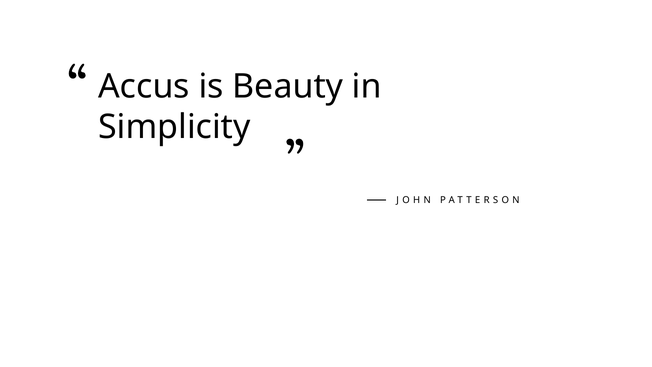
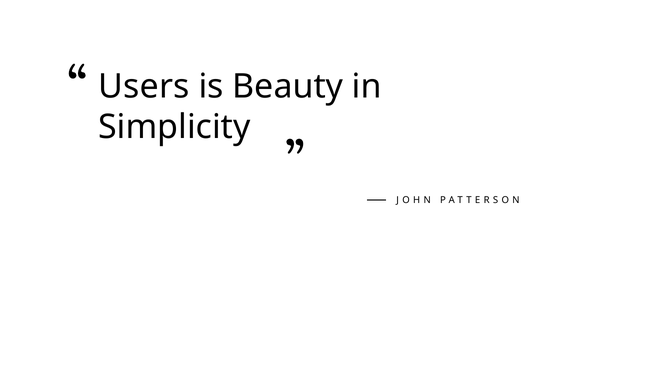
Accus: Accus -> Users (144, 86)
